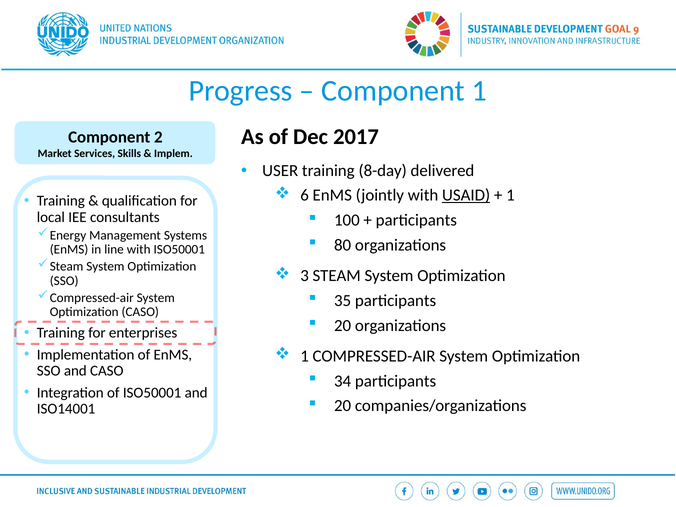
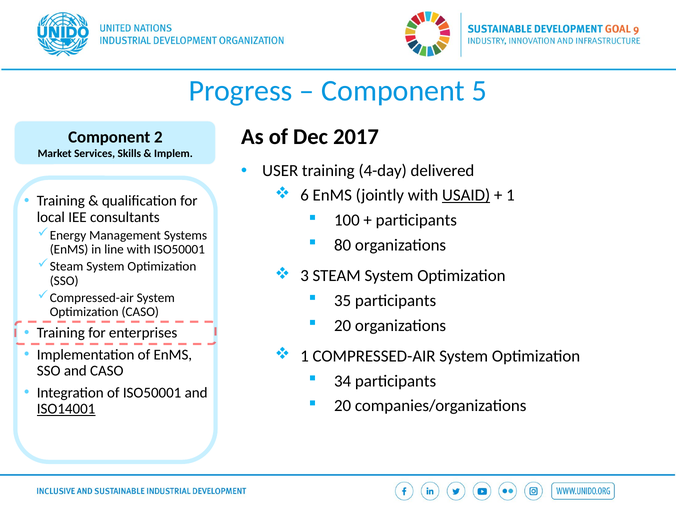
Component 1: 1 -> 5 (479, 91)
8-day: 8-day -> 4-day (383, 170)
ISO14001 underline: none -> present (66, 409)
